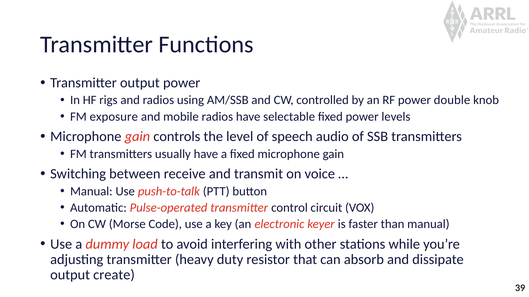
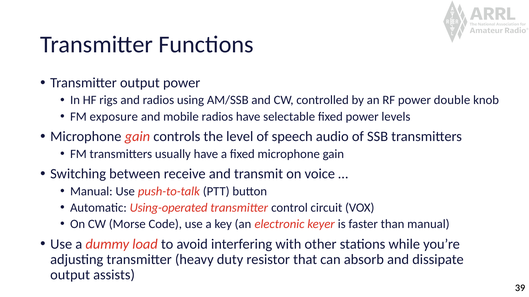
Pulse-operated: Pulse-operated -> Using-operated (169, 208)
create: create -> assists (114, 275)
